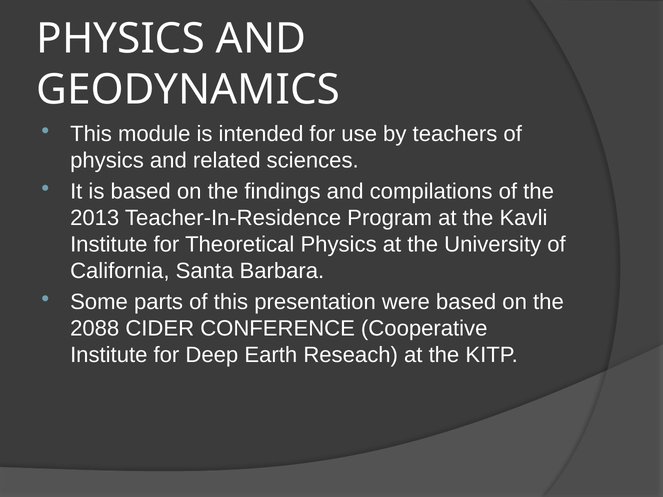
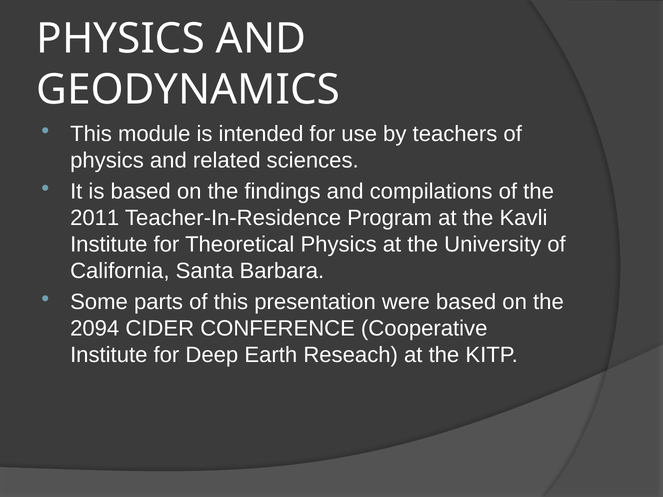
2013: 2013 -> 2011 (95, 218)
2088: 2088 -> 2094 (95, 329)
